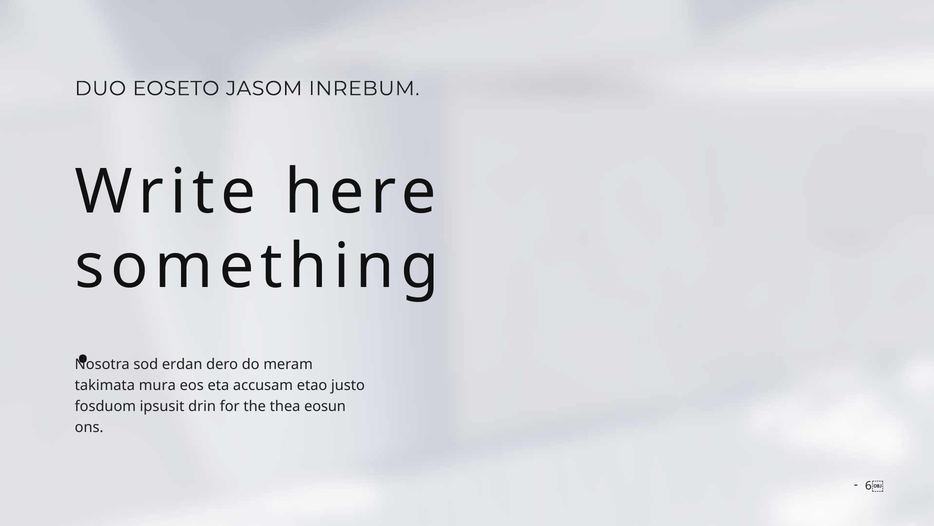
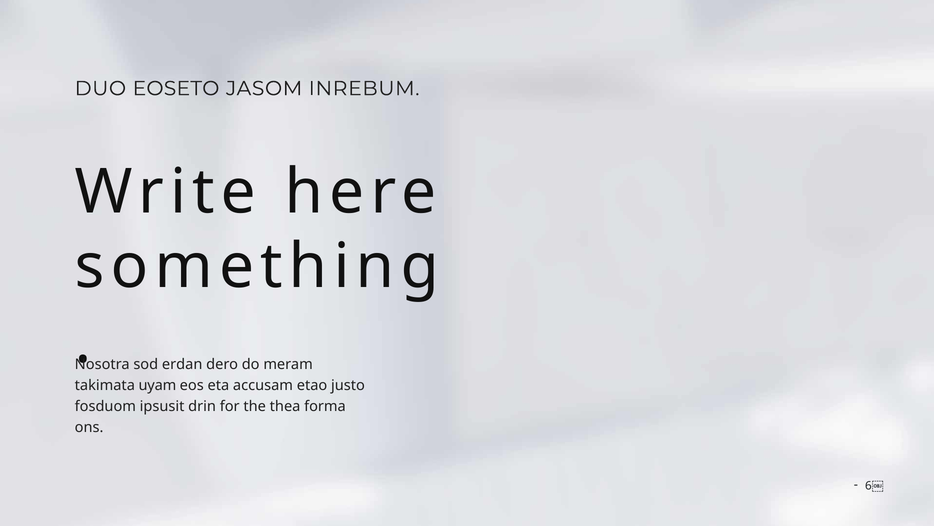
mura: mura -> uyam (157, 385)
eosun: eosun -> forma (325, 406)
